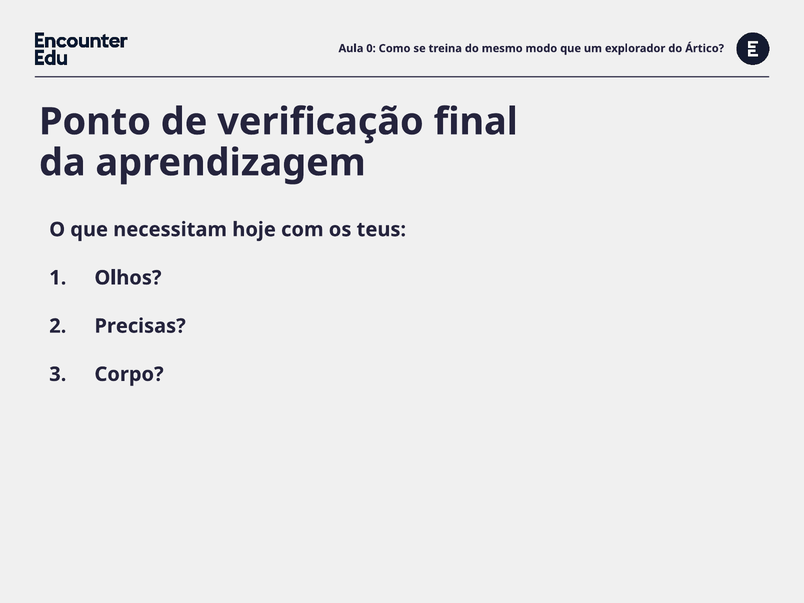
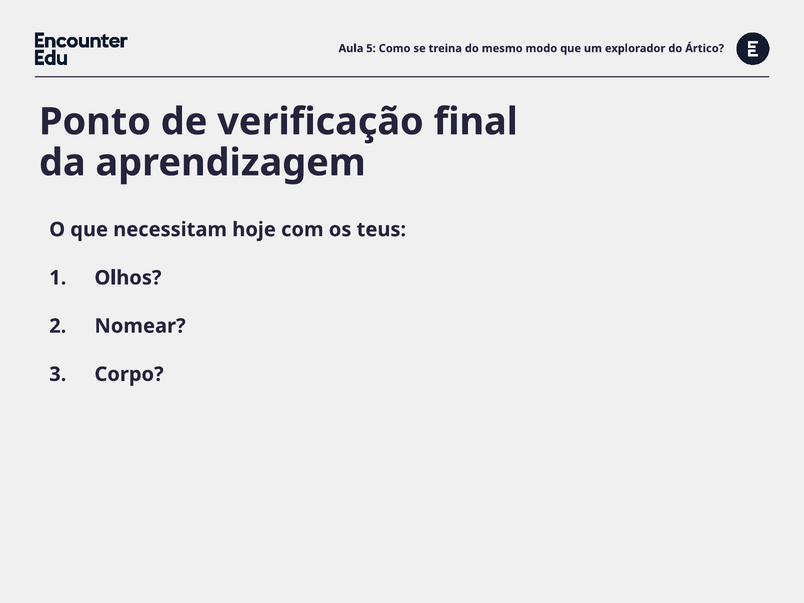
0: 0 -> 5 (371, 48)
Precisas: Precisas -> Nomear (140, 326)
